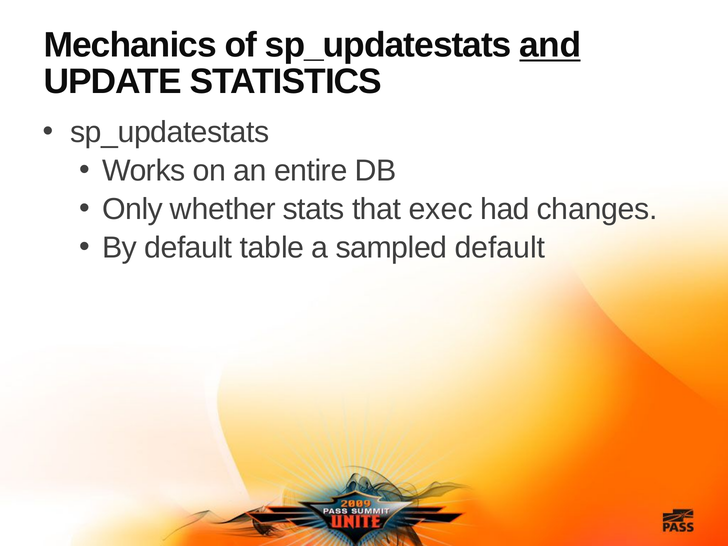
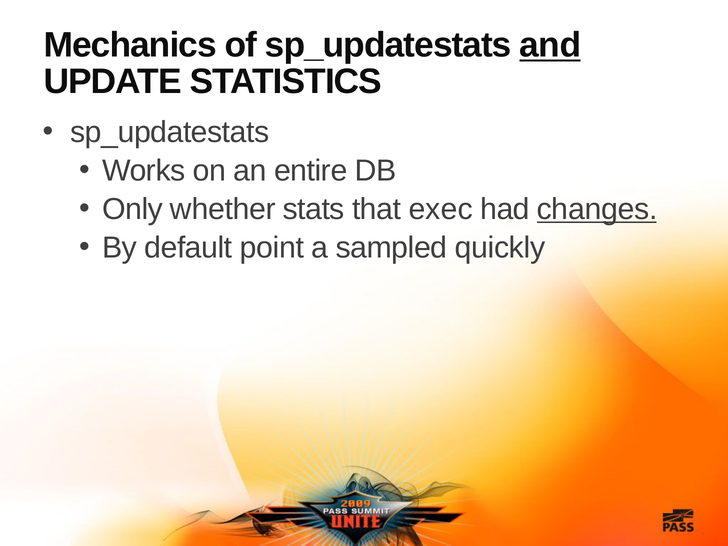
changes underline: none -> present (597, 209)
table: table -> point (272, 248)
sampled default: default -> quickly (500, 248)
